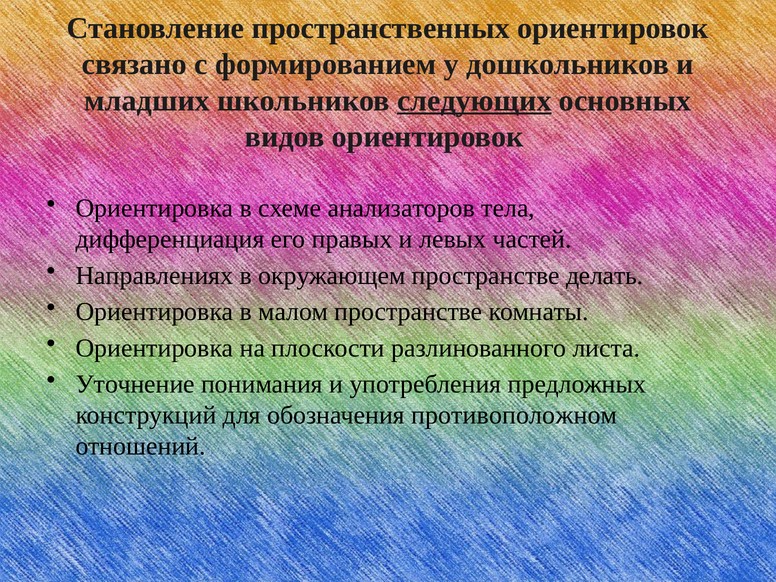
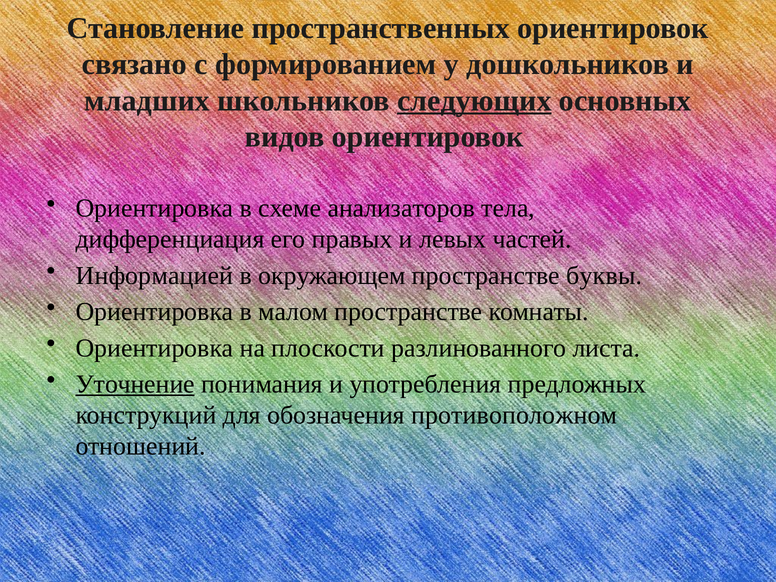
Направлениях: Направлениях -> Информацией (154, 276)
делать: делать -> буквы (604, 276)
Уточнение underline: none -> present (135, 384)
